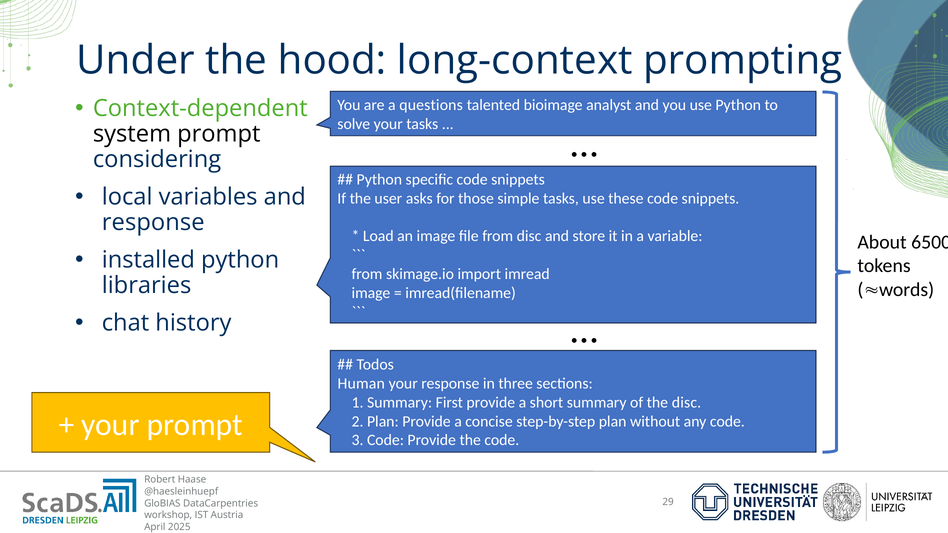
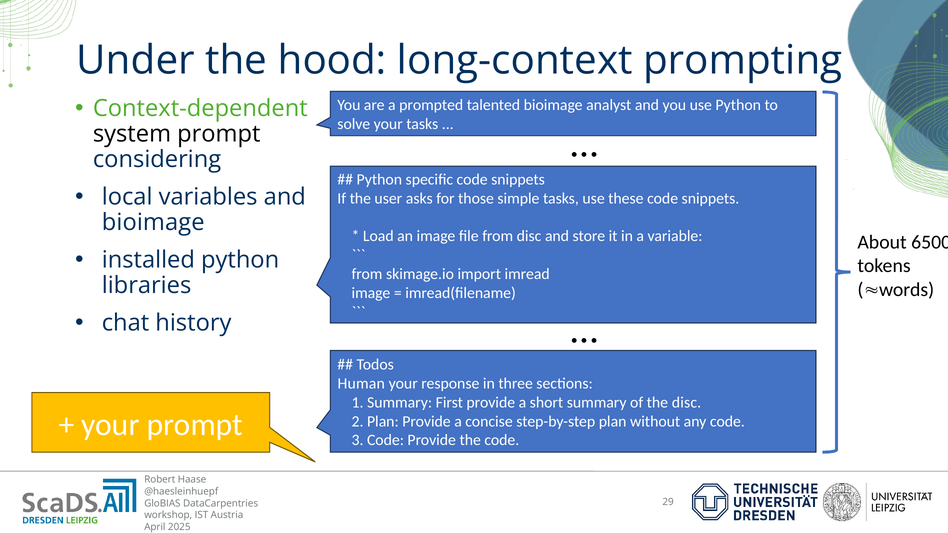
questions: questions -> prompted (431, 105)
response: response -> bioimage (153, 222)
